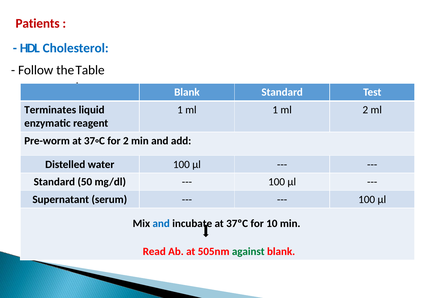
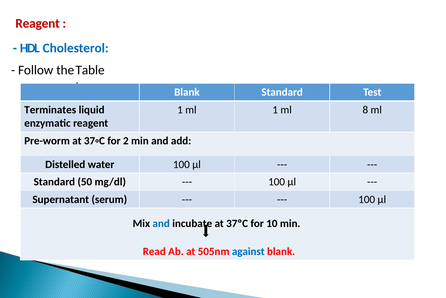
Patients: Patients -> Reagent (38, 24)
ml 2: 2 -> 8 (365, 110)
against colour: green -> blue (248, 251)
